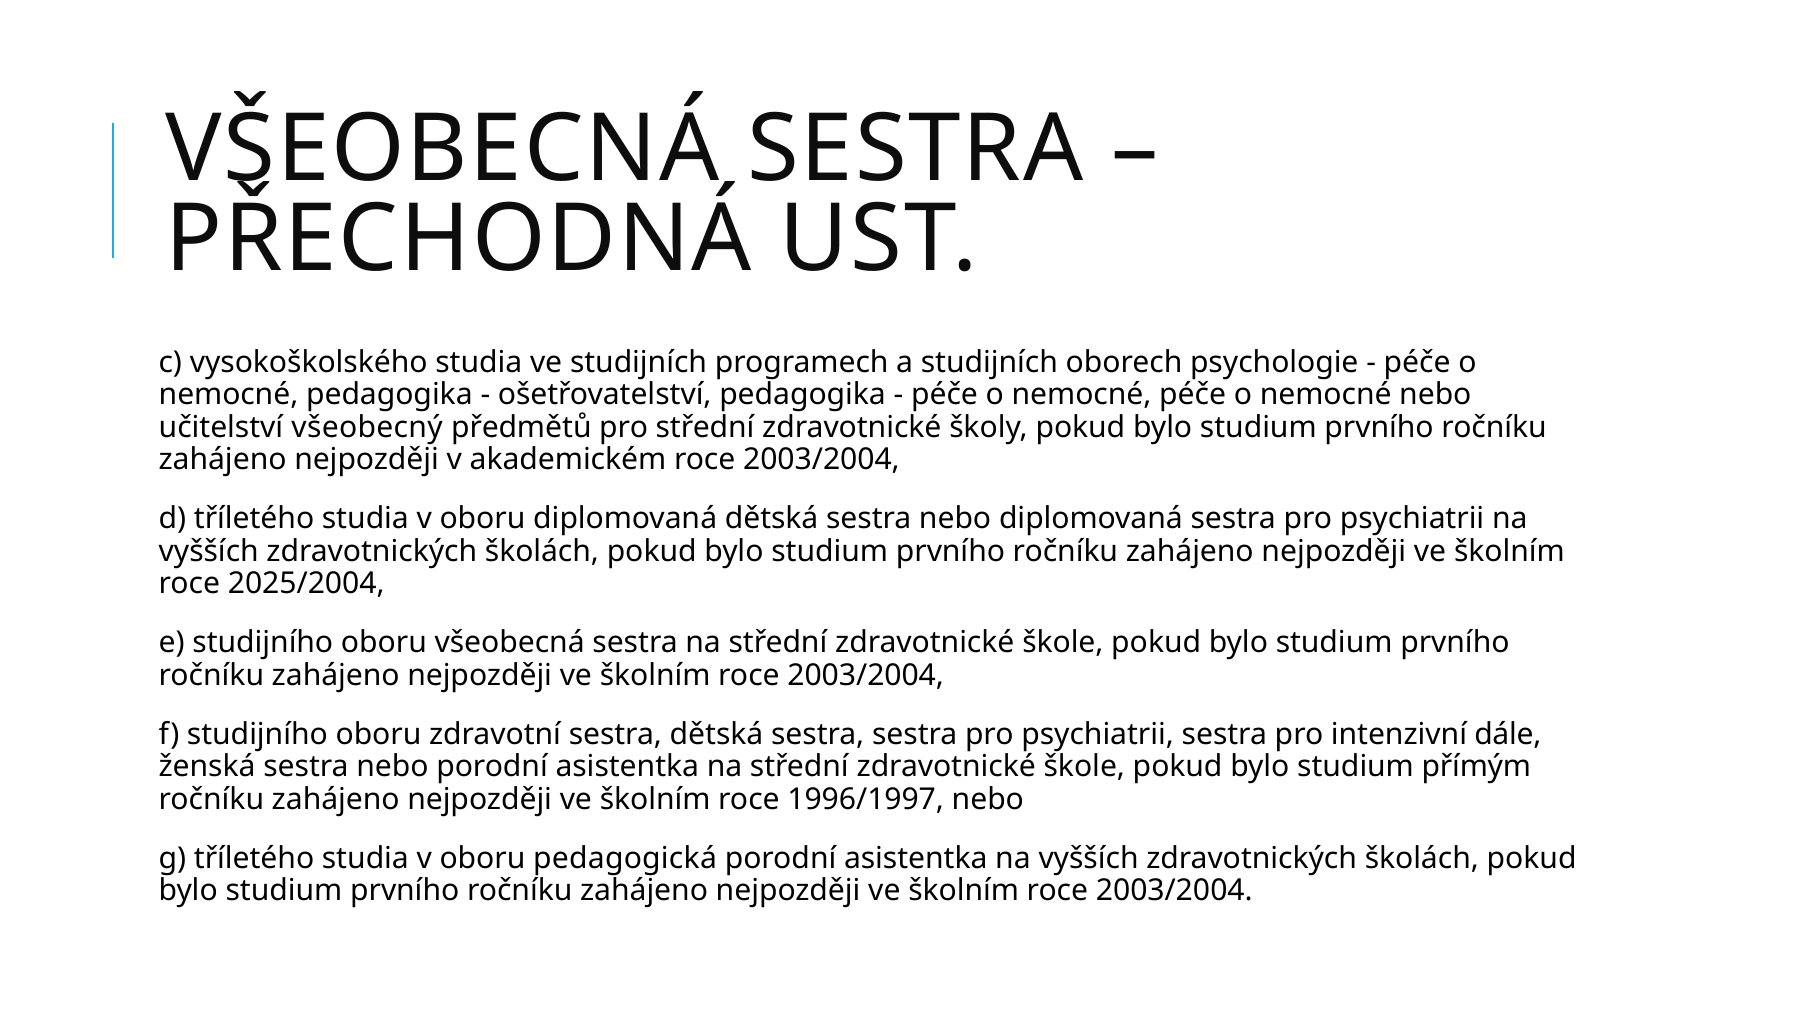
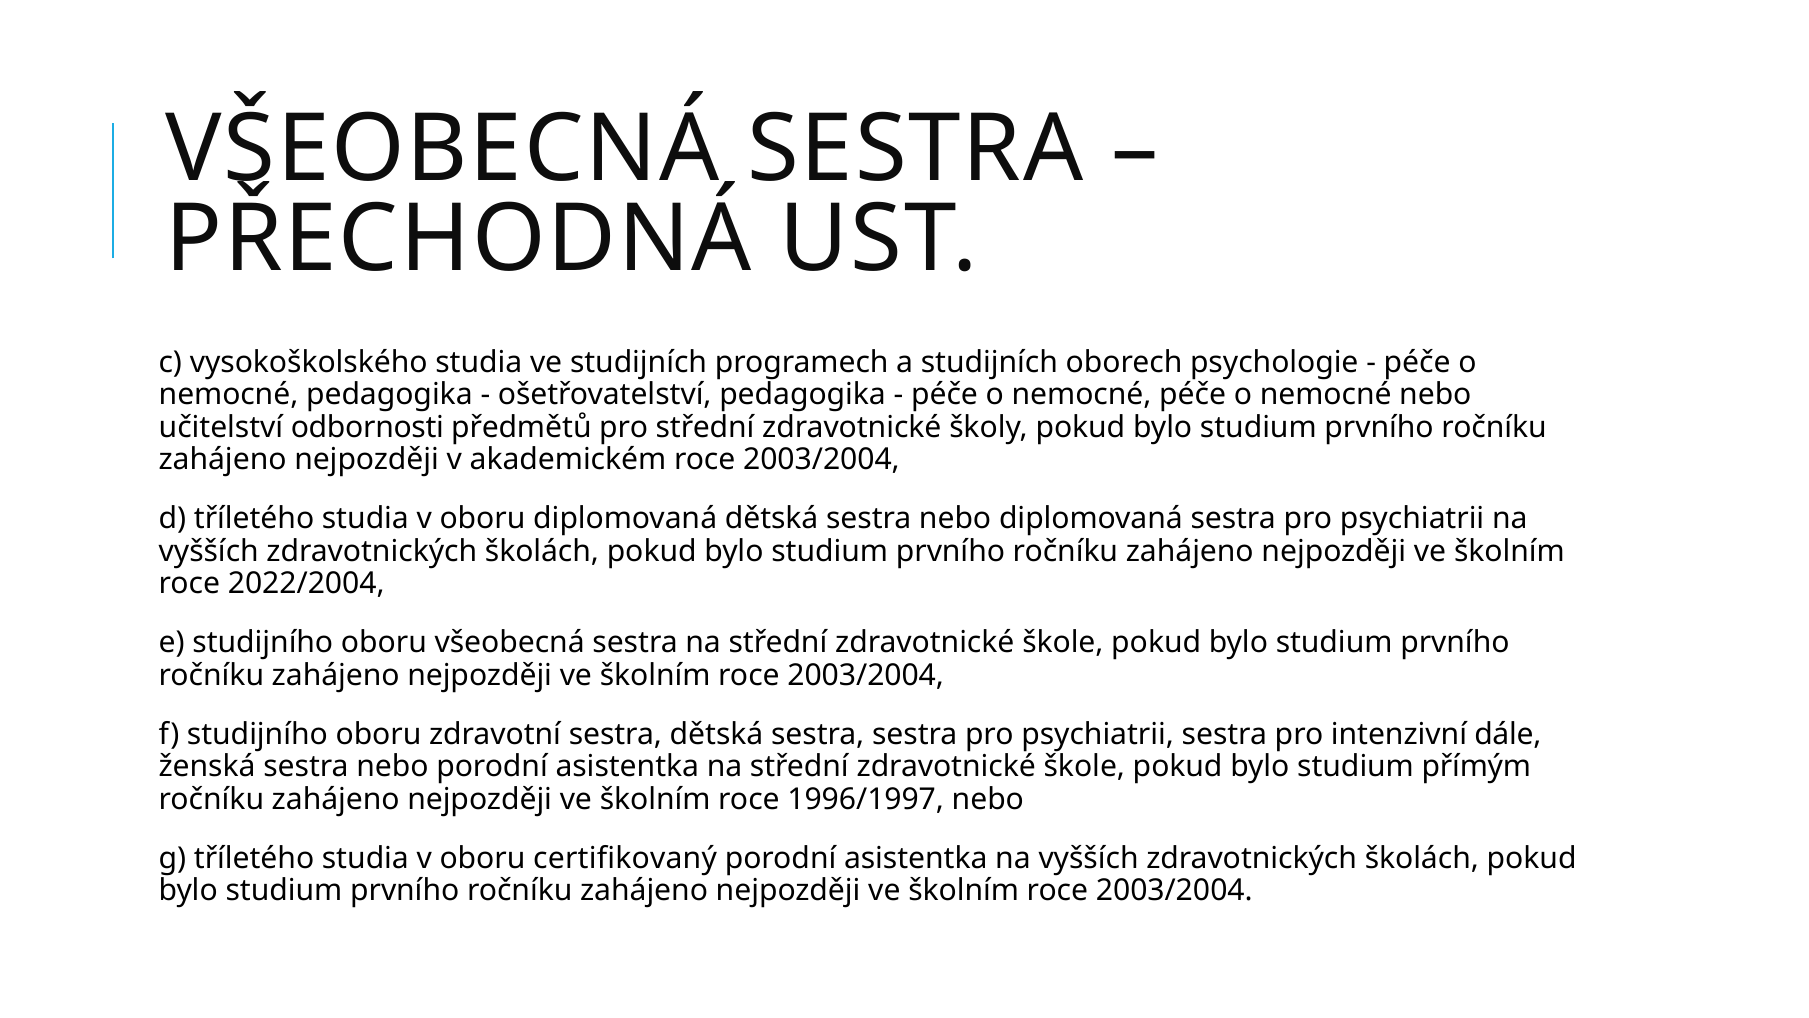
všeobecný: všeobecný -> odbornosti (367, 427)
2025/2004: 2025/2004 -> 2022/2004 (306, 584)
pedagogická: pedagogická -> certifikovaný (625, 858)
